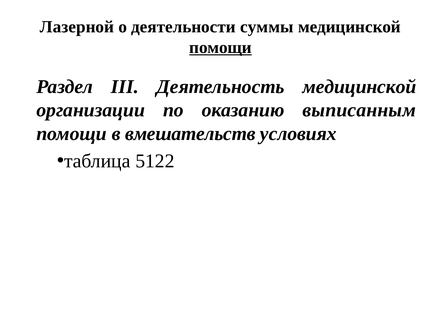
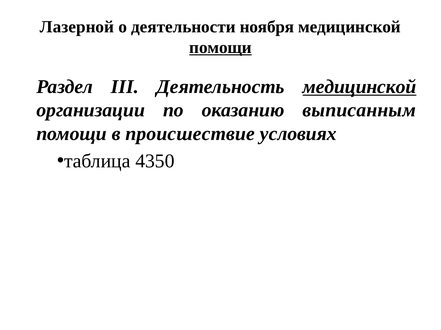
суммы: суммы -> ноября (267, 27)
медицинской underline: none -> present (359, 87)
вмешательств: вмешательств -> происшествие (190, 134)
5122: 5122 -> 4350 (155, 161)
